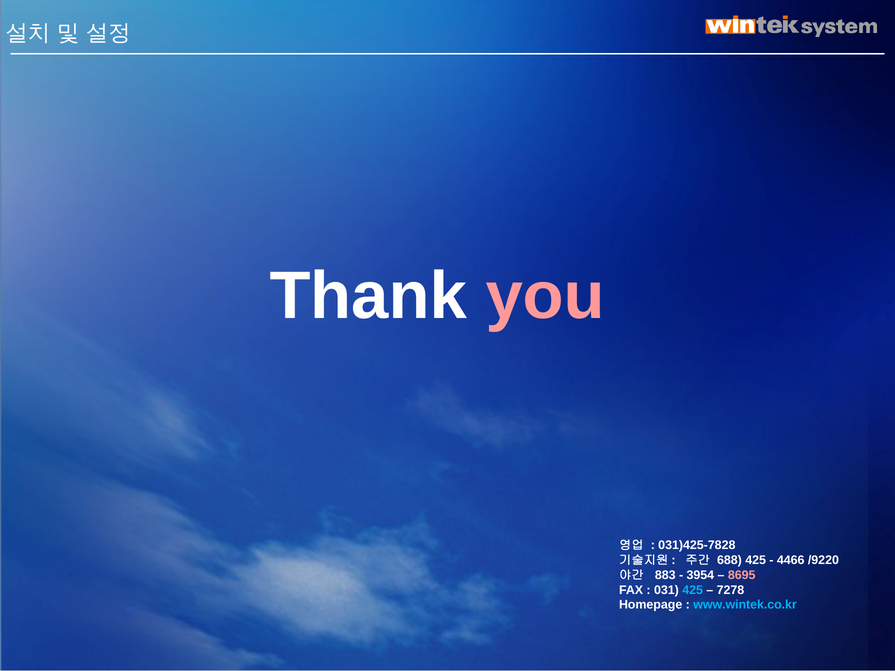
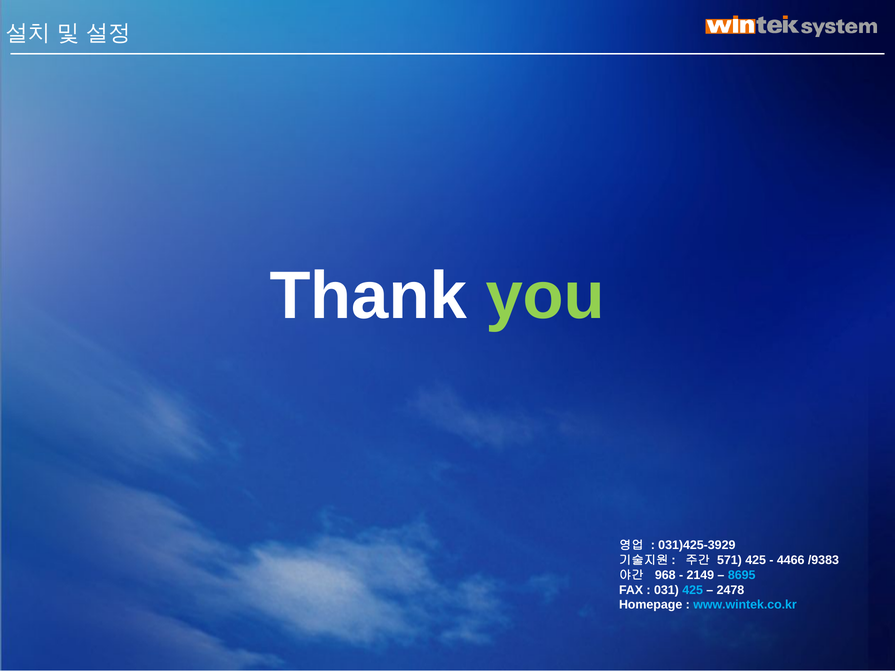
you colour: pink -> light green (545, 296)
031)425-7828: 031)425-7828 -> 031)425-3929 (697, 545)
688: 688 -> 571 (729, 560)
/9220: /9220 -> /9383 (823, 560)
883: 883 -> 968 (665, 575)
3954: 3954 -> 2149 (700, 575)
8695 colour: pink -> light blue (742, 575)
7278: 7278 -> 2478 (731, 590)
